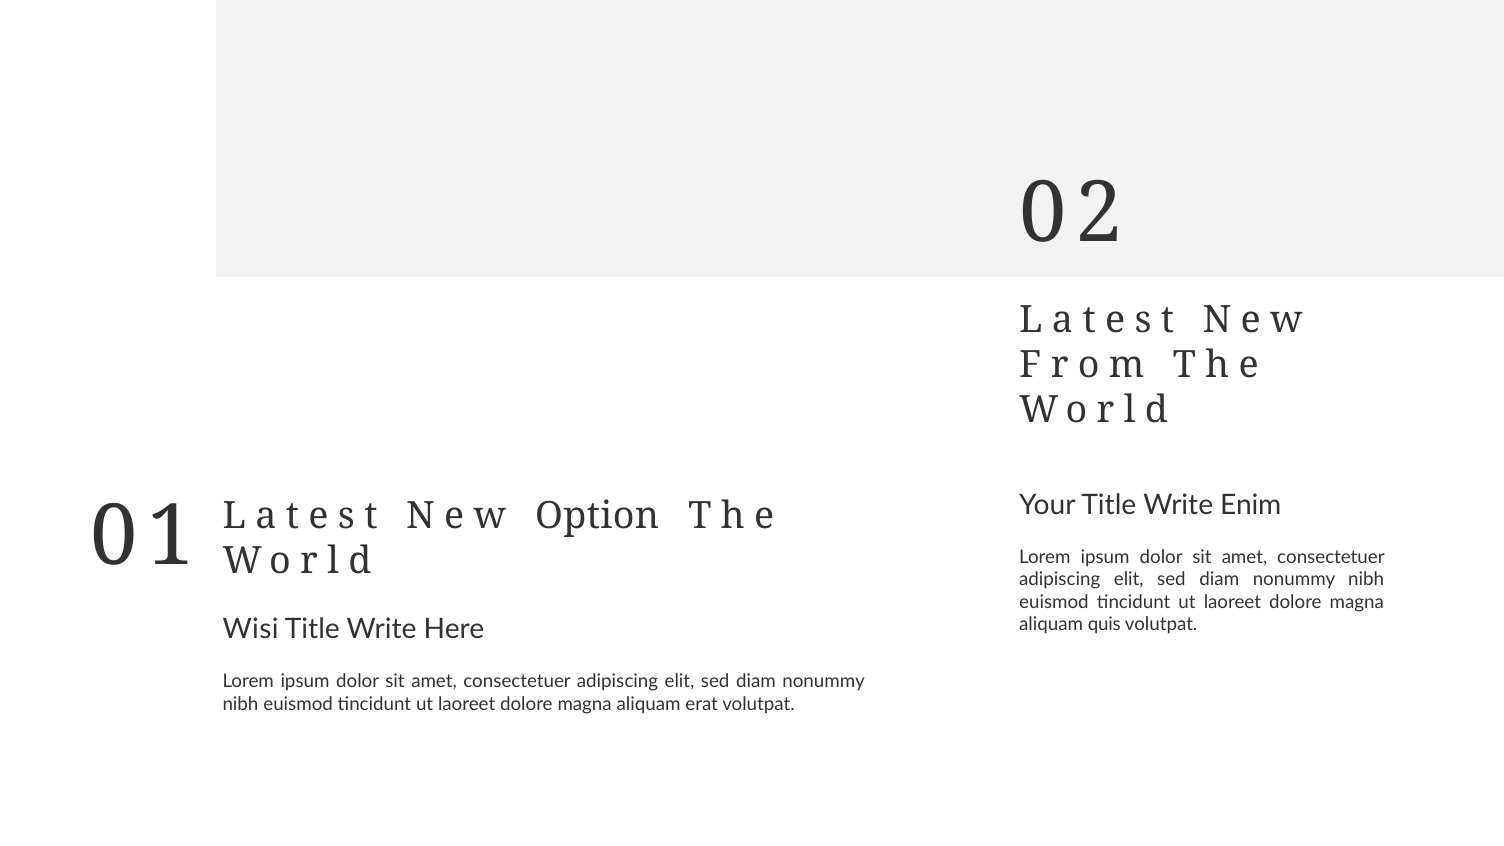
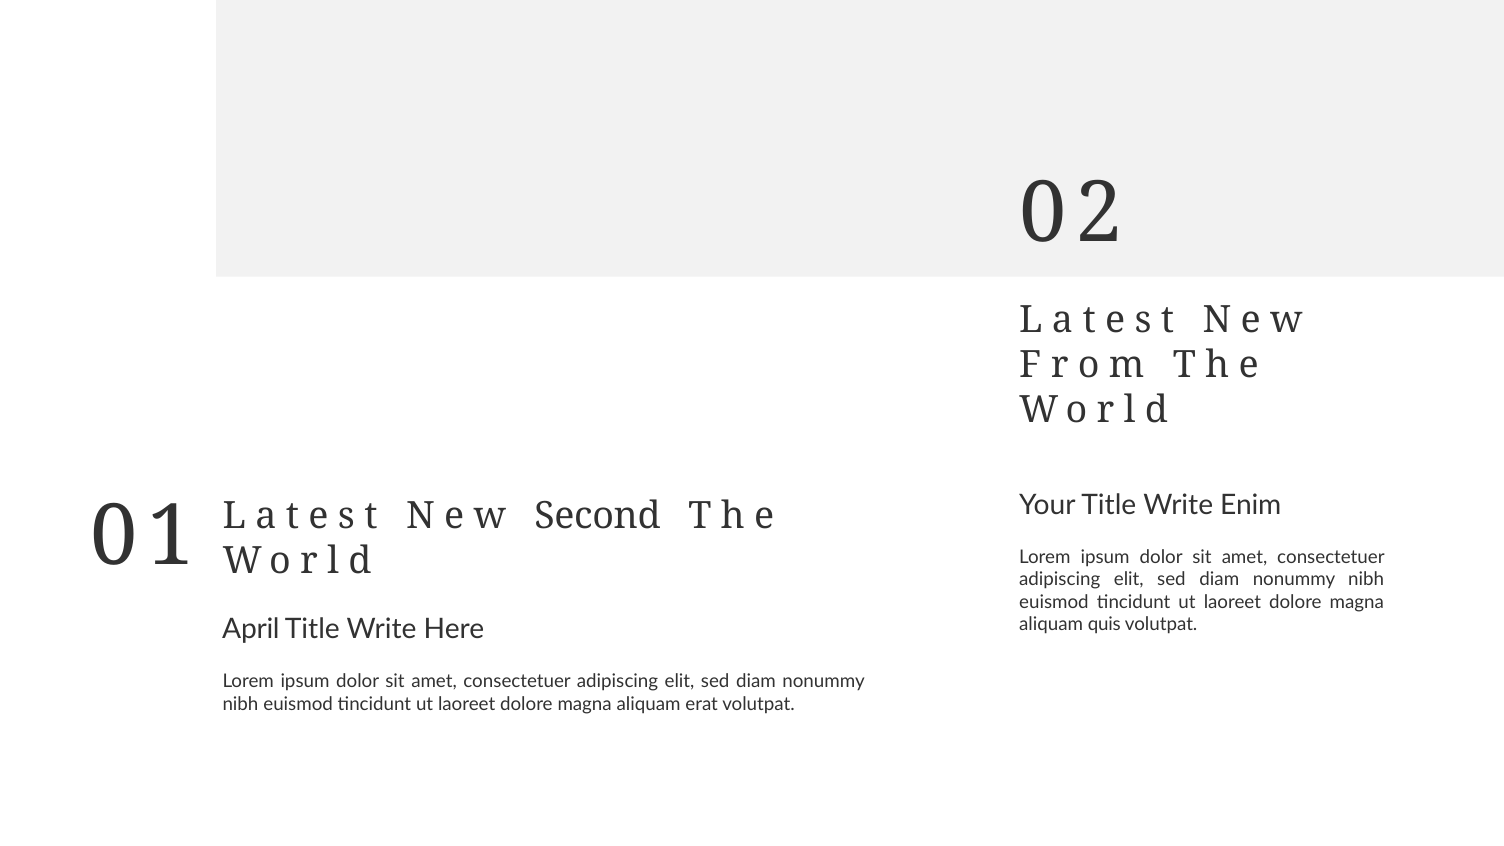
Option: Option -> Second (597, 516)
Wisi: Wisi -> April (251, 629)
